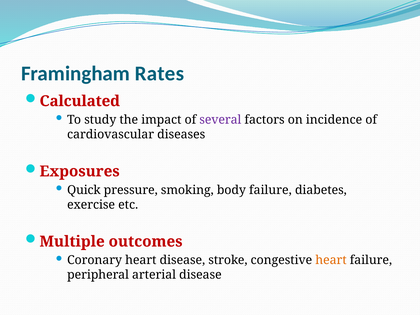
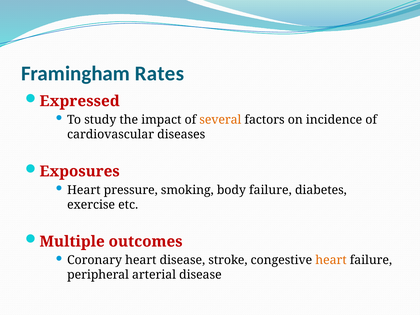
Calculated: Calculated -> Expressed (80, 101)
several colour: purple -> orange (220, 120)
Quick: Quick -> Heart (84, 190)
